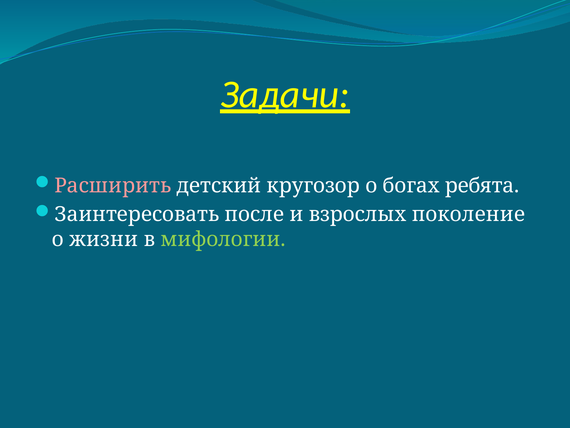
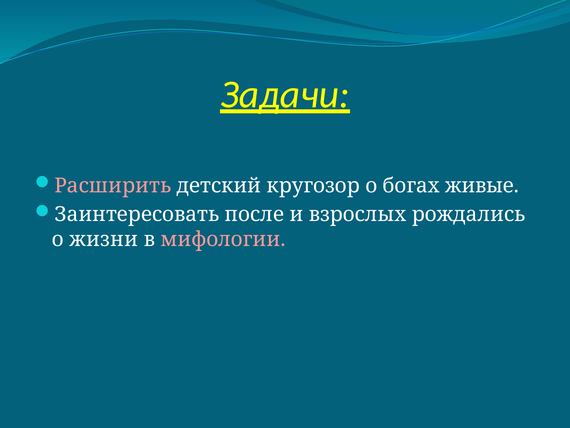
ребята: ребята -> живые (482, 185)
поколение: поколение -> рождались (468, 214)
мифологии colour: light green -> pink (223, 239)
